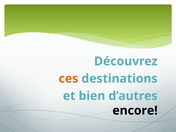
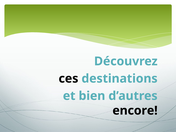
ces colour: orange -> black (68, 79)
